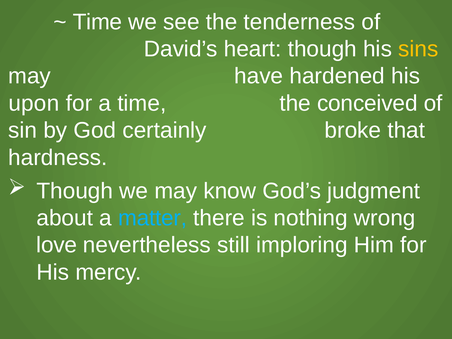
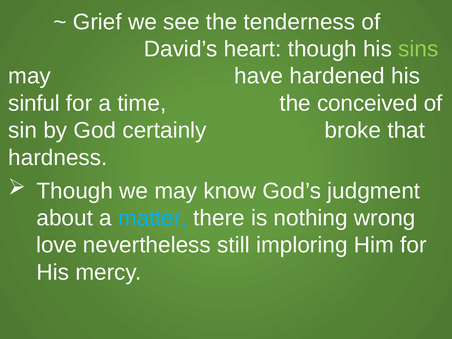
Time: Time -> Grief (97, 22)
sins colour: yellow -> light green (418, 49)
upon: upon -> sinful (34, 103)
